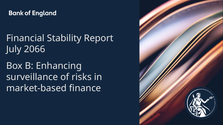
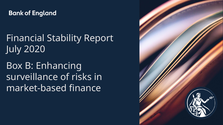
2066: 2066 -> 2020 (35, 49)
